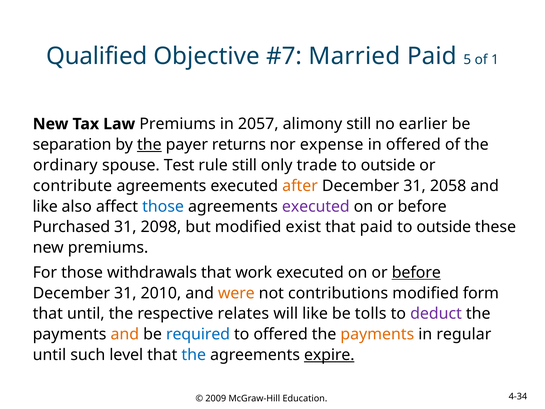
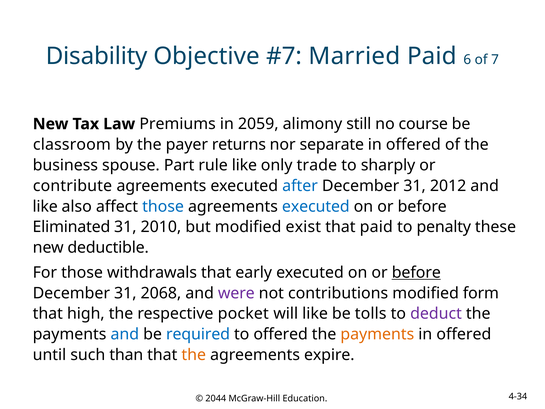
Qualified: Qualified -> Disability (97, 56)
5: 5 -> 6 (467, 60)
1: 1 -> 7 (495, 60)
2057: 2057 -> 2059 (258, 124)
earlier: earlier -> course (423, 124)
separation: separation -> classroom (72, 144)
the underline: present -> none (149, 144)
expense: expense -> separate (332, 144)
ordinary: ordinary -> business (65, 165)
Test: Test -> Part (179, 165)
rule still: still -> like (244, 165)
outside: outside -> sharply (388, 165)
after colour: orange -> blue (300, 186)
2058: 2058 -> 2012 (448, 186)
executed colour: purple -> blue (316, 206)
Purchased: Purchased -> Eliminated (71, 227)
2098: 2098 -> 2010 (161, 227)
outside: outside -> penalty (444, 227)
new premiums: premiums -> deductible (108, 247)
work: work -> early (254, 272)
2010: 2010 -> 2068 (161, 293)
were colour: orange -> purple (236, 293)
that until: until -> high (86, 314)
relates: relates -> pocket (243, 314)
and colour: orange -> blue (125, 334)
regular: regular -> offered (464, 334)
level: level -> than (126, 355)
the colour: blue -> orange (194, 355)
expire underline: present -> none (329, 355)
2009: 2009 -> 2044 (216, 398)
